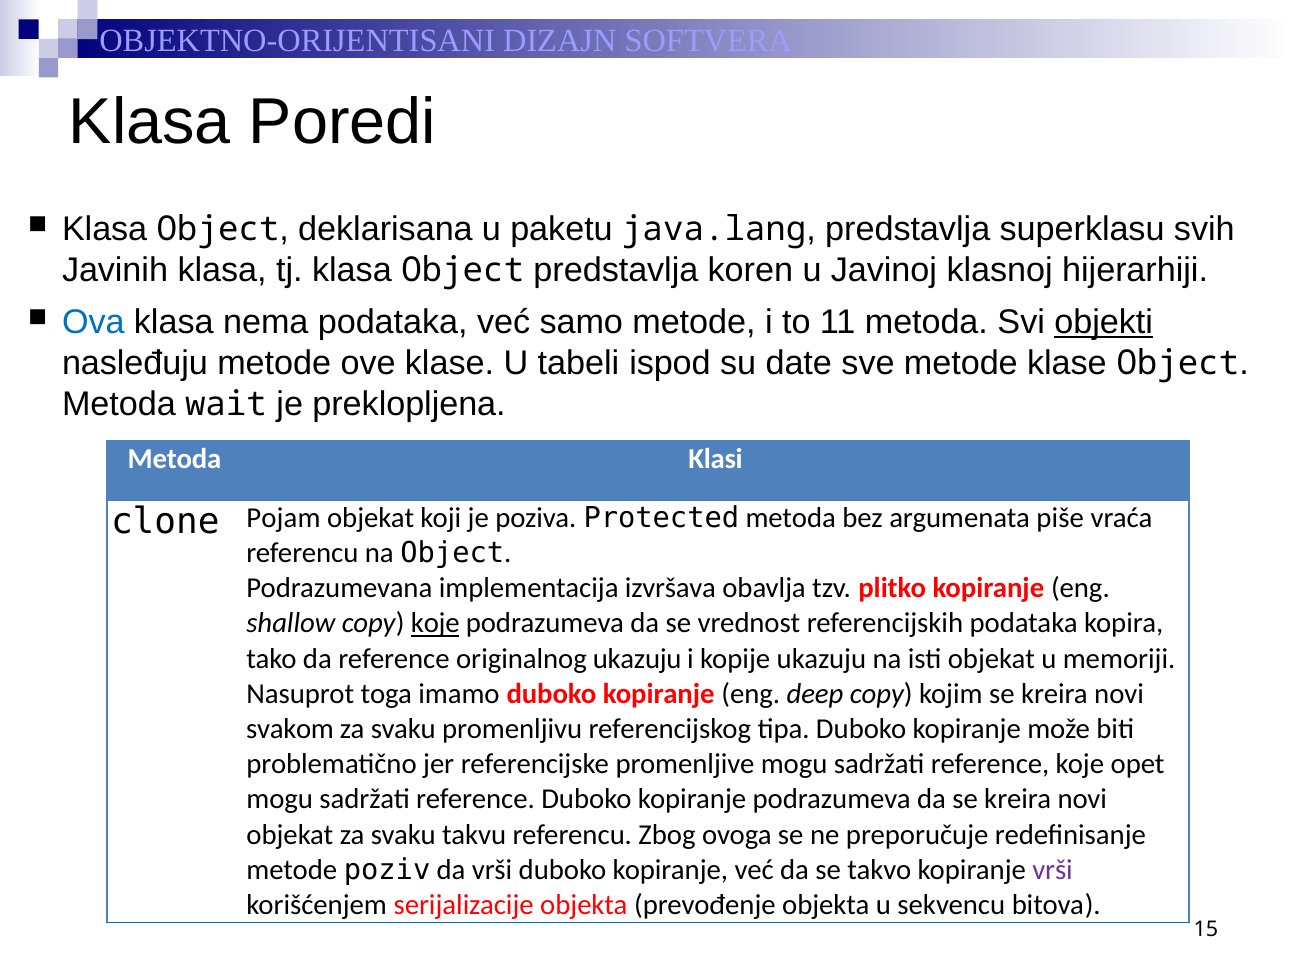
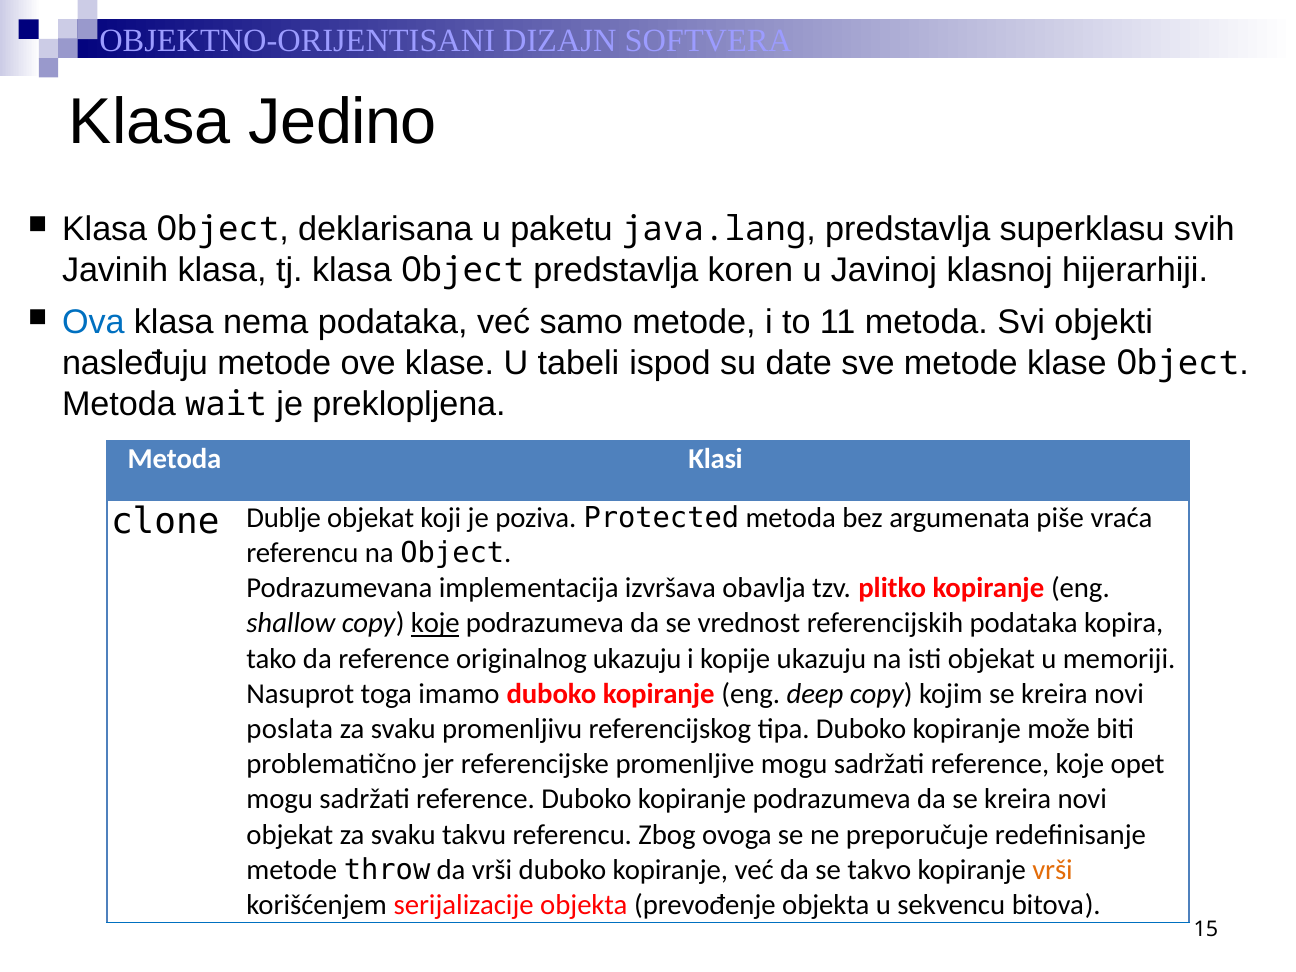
Poredi: Poredi -> Jedino (343, 122)
objekti underline: present -> none (1104, 322)
Pojam: Pojam -> Dublje (284, 518)
svakom: svakom -> poslata (290, 729)
poziv: poziv -> throw (387, 870)
vrši colour: purple -> orange (1053, 870)
